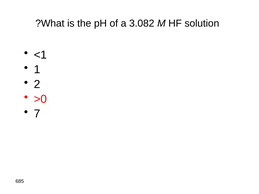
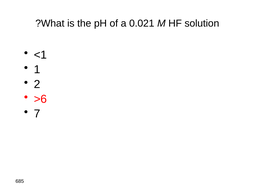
3.082: 3.082 -> 0.021 (142, 23)
>0: >0 -> >6 (40, 99)
